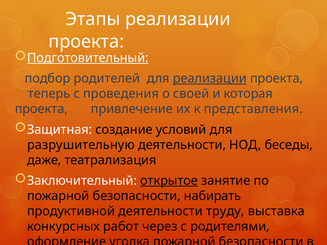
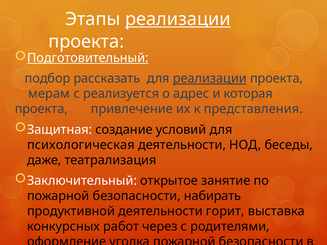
реализации underline: none -> present (178, 19)
родителей: родителей -> рассказать (107, 79)
теперь: теперь -> мерам (49, 94)
проведения: проведения -> реализуется (121, 94)
своей: своей -> адрес (191, 94)
разрушительную: разрушительную -> психологическая (81, 145)
открытое underline: present -> none (169, 181)
труду: труду -> горит (225, 211)
